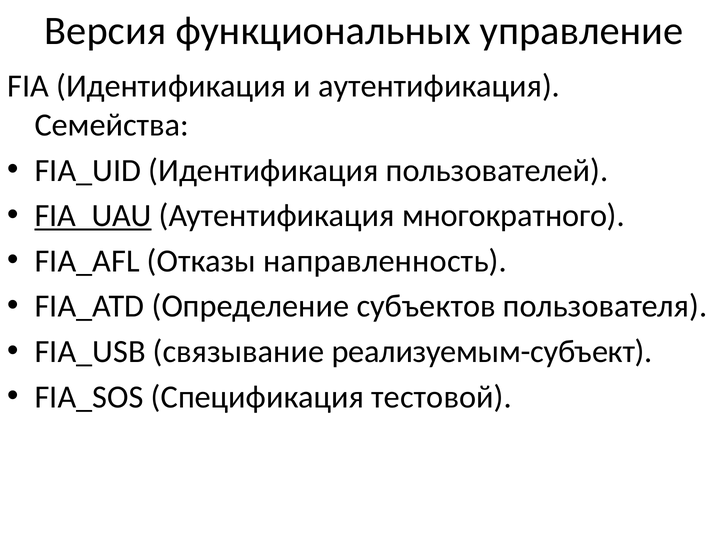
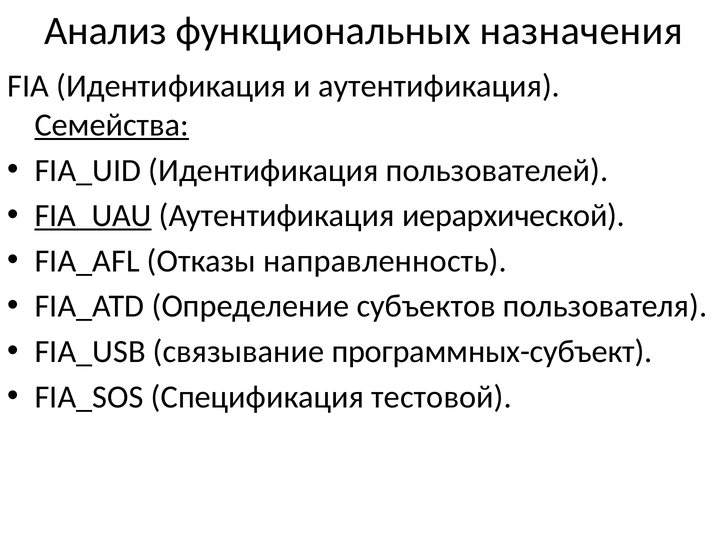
Версия: Версия -> Анализ (105, 31)
управление: управление -> назначения (581, 31)
Семейства underline: none -> present (112, 125)
многократного: многократного -> иерархической (513, 216)
реализуемым-субъект: реализуемым-субъект -> программных-субъект (492, 352)
